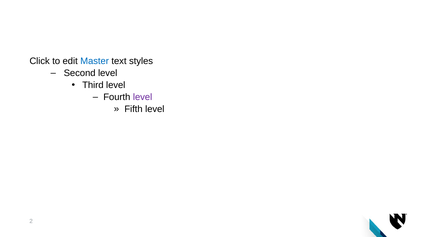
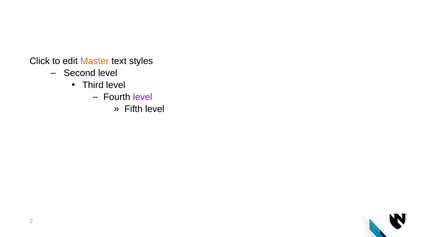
Master colour: blue -> orange (95, 61)
